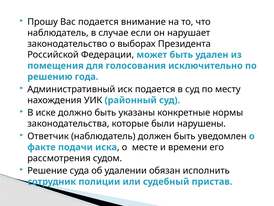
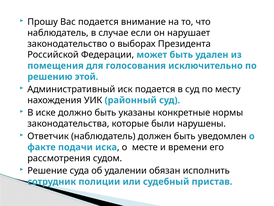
года: года -> этой (87, 77)
